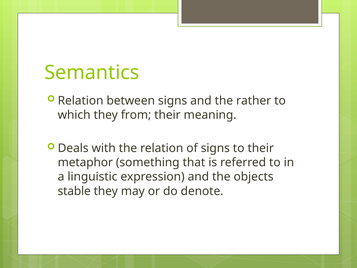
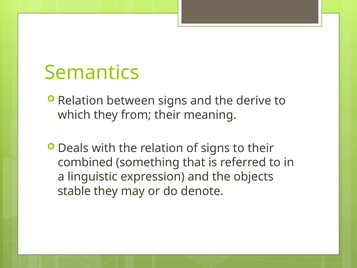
rather: rather -> derive (254, 100)
metaphor: metaphor -> combined (85, 162)
